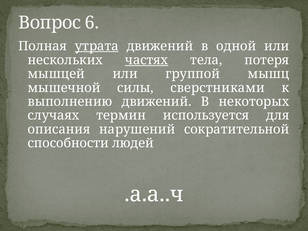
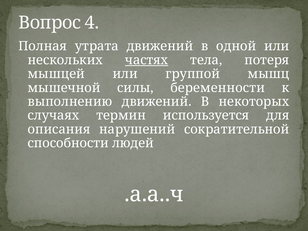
6: 6 -> 4 (92, 23)
утрата underline: present -> none (97, 46)
сверстниками: сверстниками -> беременности (218, 88)
